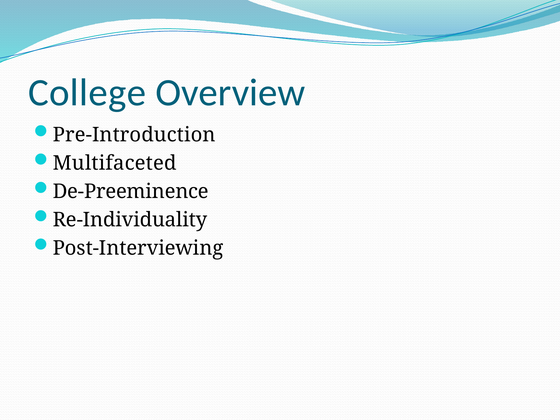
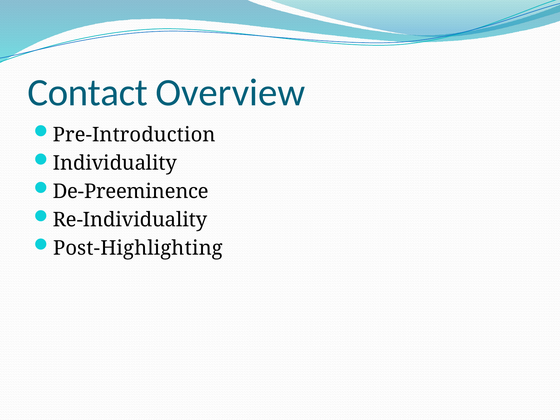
College: College -> Contact (88, 93)
Multifaceted: Multifaceted -> Individuality (115, 163)
Post-Interviewing: Post-Interviewing -> Post-Highlighting (138, 248)
